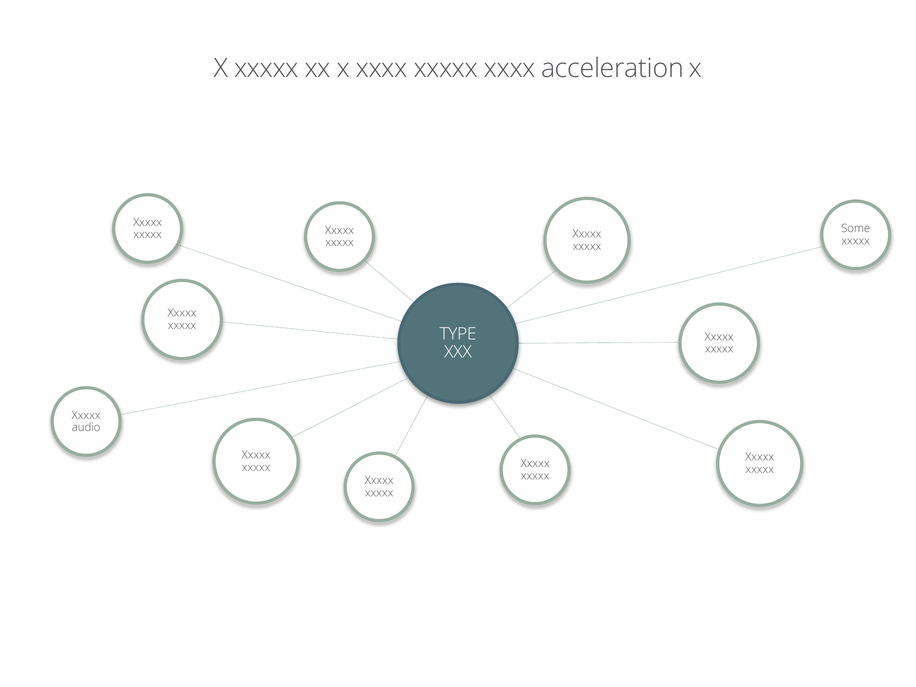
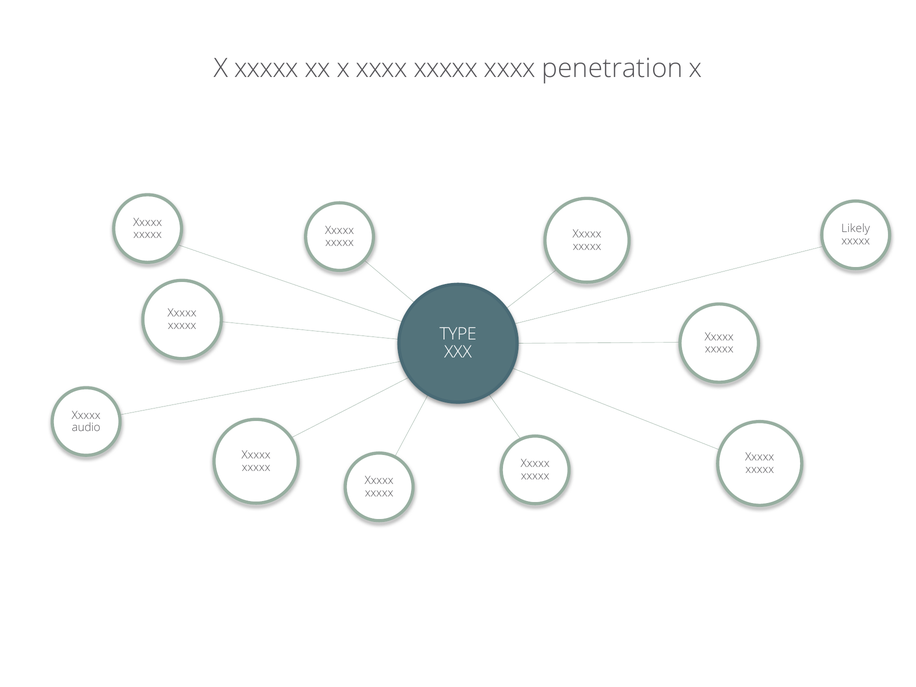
acceleration: acceleration -> penetration (612, 68)
Some: Some -> Likely (856, 229)
